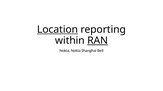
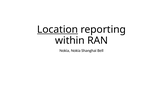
RAN underline: present -> none (98, 41)
